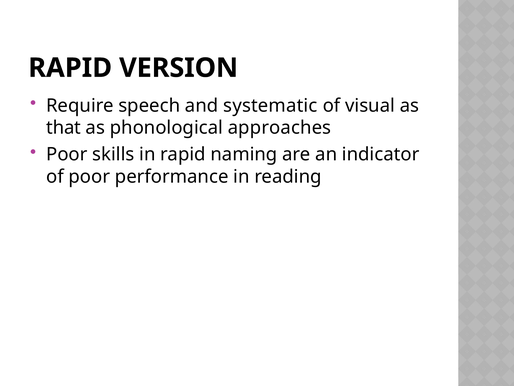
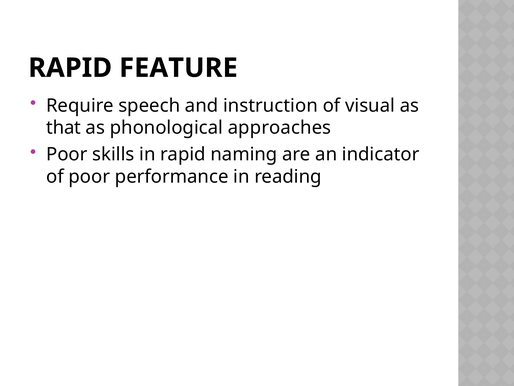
VERSION: VERSION -> FEATURE (178, 68)
systematic: systematic -> instruction (270, 105)
